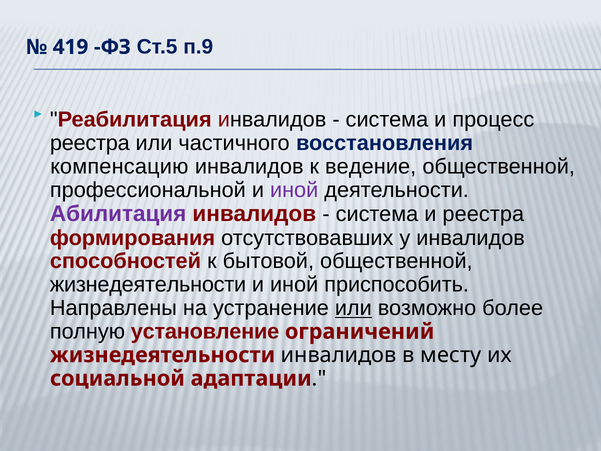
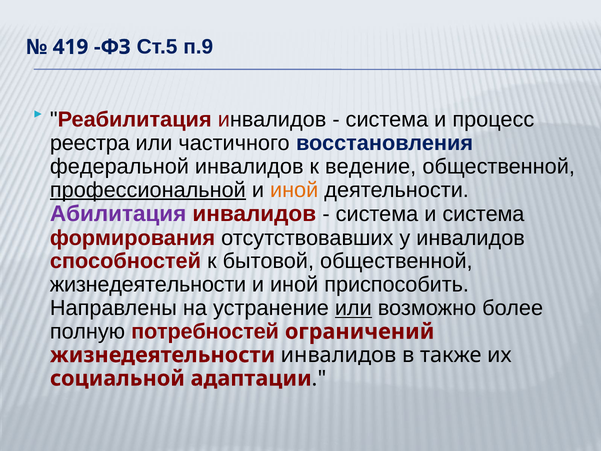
компенсацию: компенсацию -> федеральной (119, 166)
профессиональной underline: none -> present (148, 190)
иной colour: purple -> orange (294, 190)
и реестра: реестра -> система (483, 214)
установление: установление -> потребностей (205, 331)
месту: месту -> также (451, 355)
